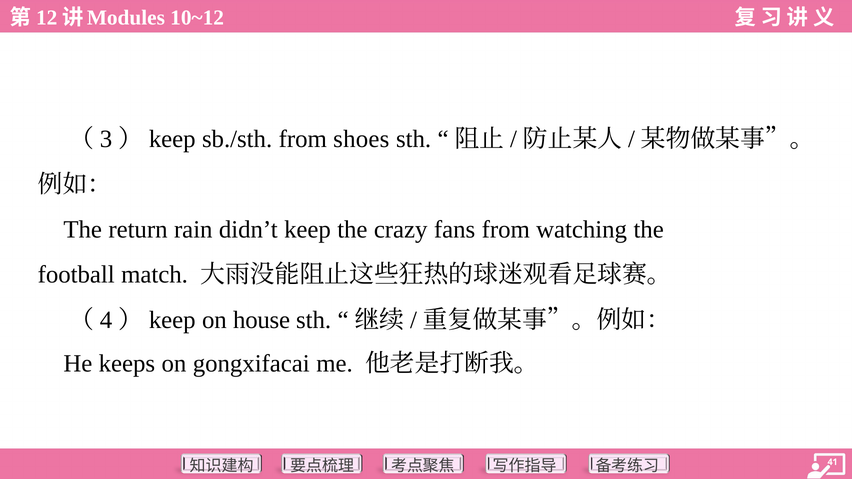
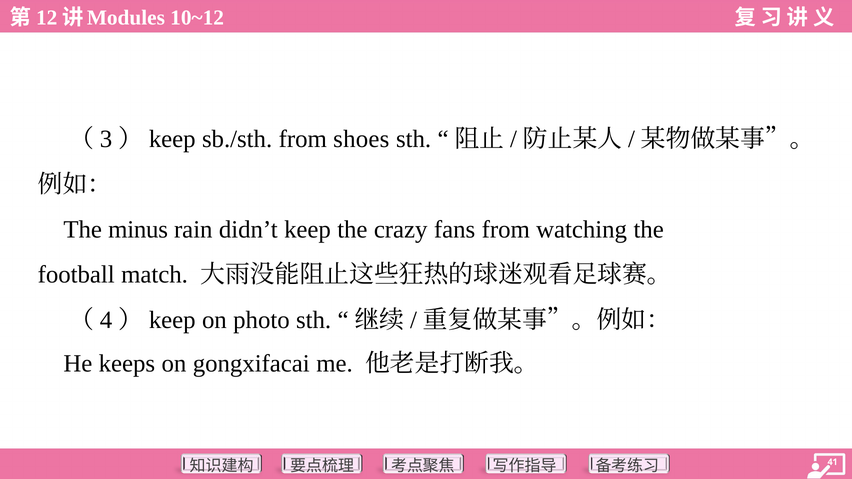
return: return -> minus (138, 230)
house: house -> photo (261, 320)
